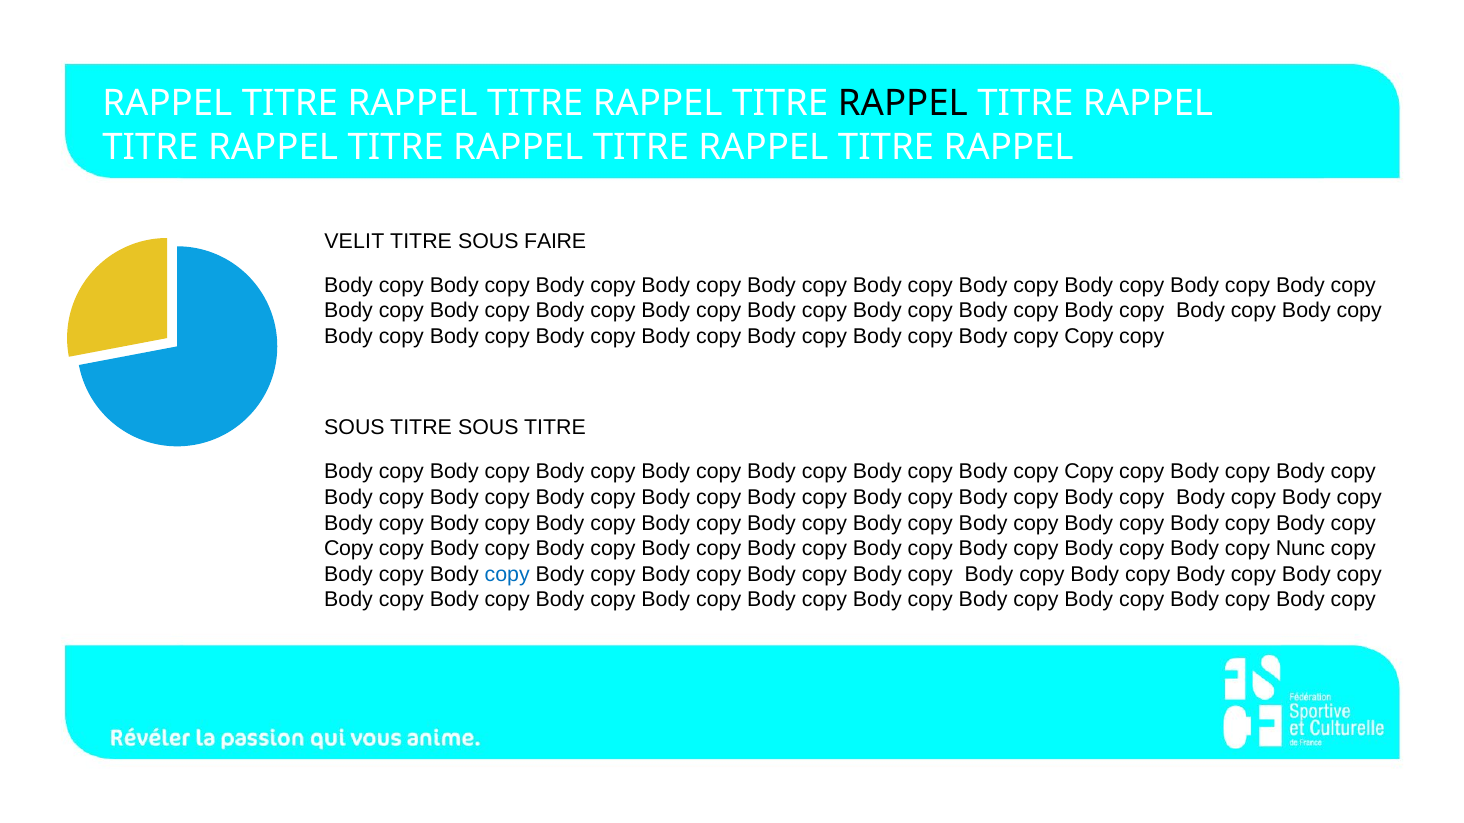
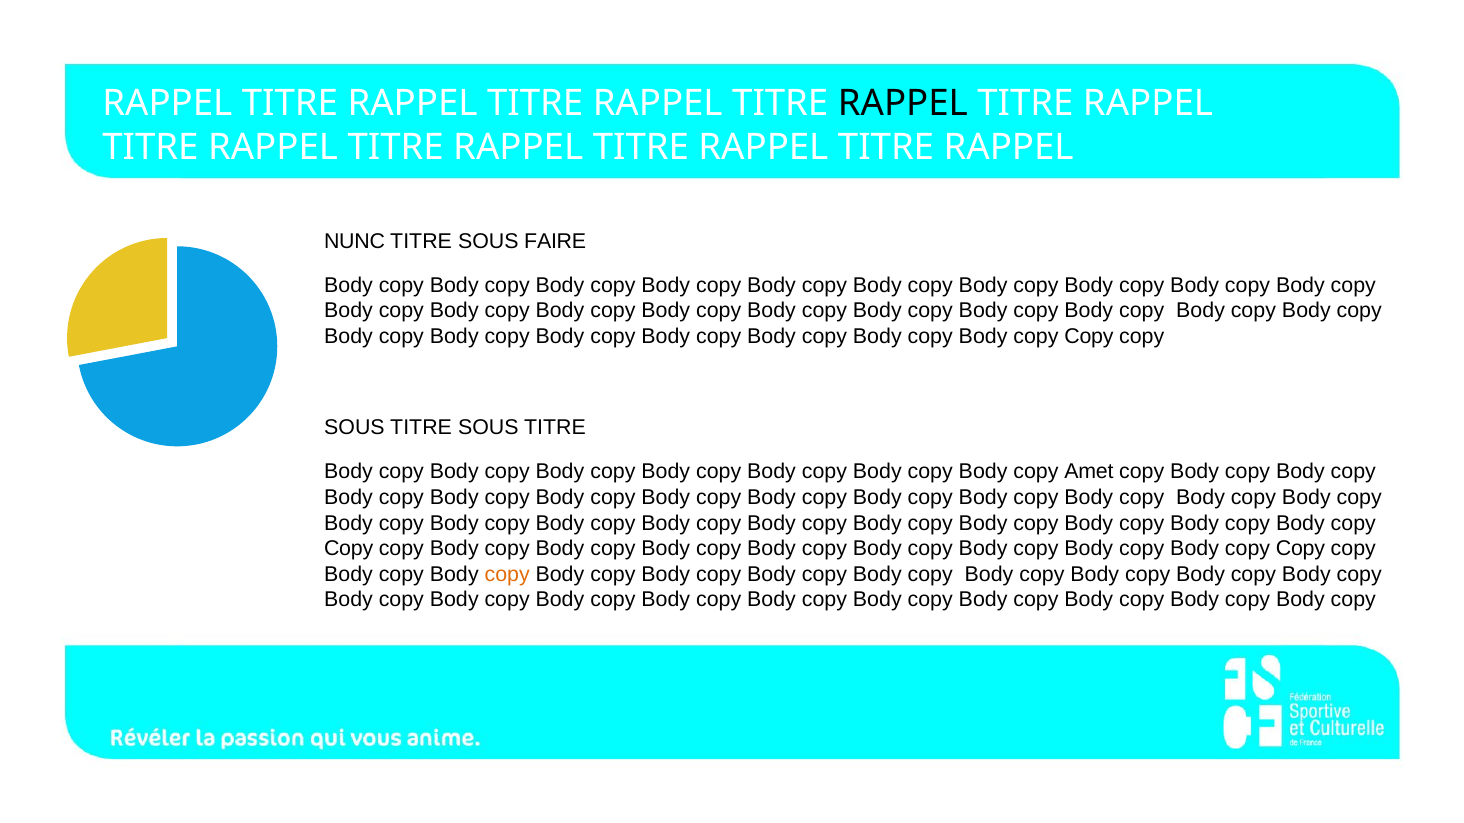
VELIT: VELIT -> NUNC (355, 241)
Copy: Copy -> Amet (1089, 472)
Nunc: Nunc -> Copy (1300, 549)
copy colour: blue -> orange (507, 575)
